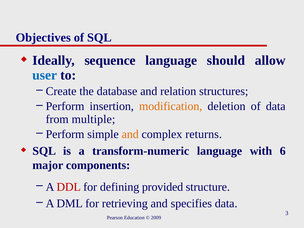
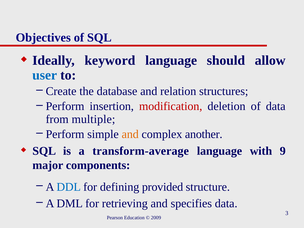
sequence: sequence -> keyword (110, 61)
modification colour: orange -> red (171, 106)
returns: returns -> another (204, 134)
transform-numeric: transform-numeric -> transform-average (141, 151)
6: 6 -> 9 (283, 151)
DDL colour: red -> blue (69, 187)
